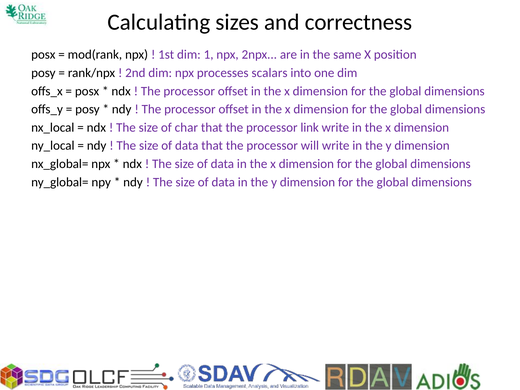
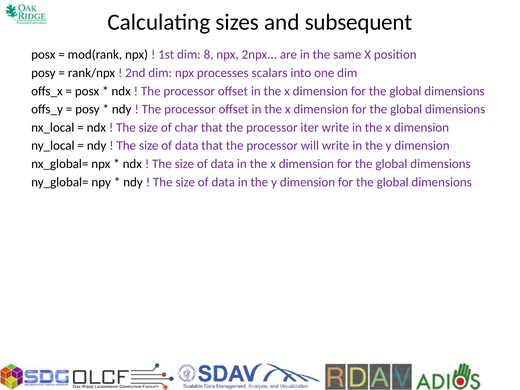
correctness: correctness -> subsequent (359, 22)
1: 1 -> 8 (209, 55)
link: link -> iter (310, 127)
